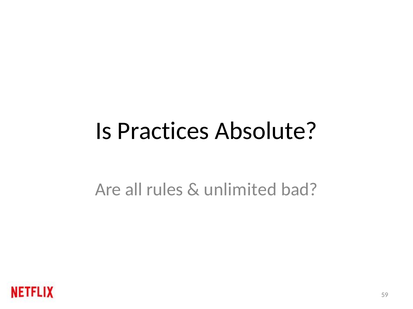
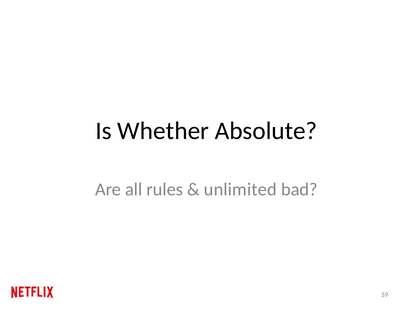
Practices: Practices -> Whether (163, 131)
